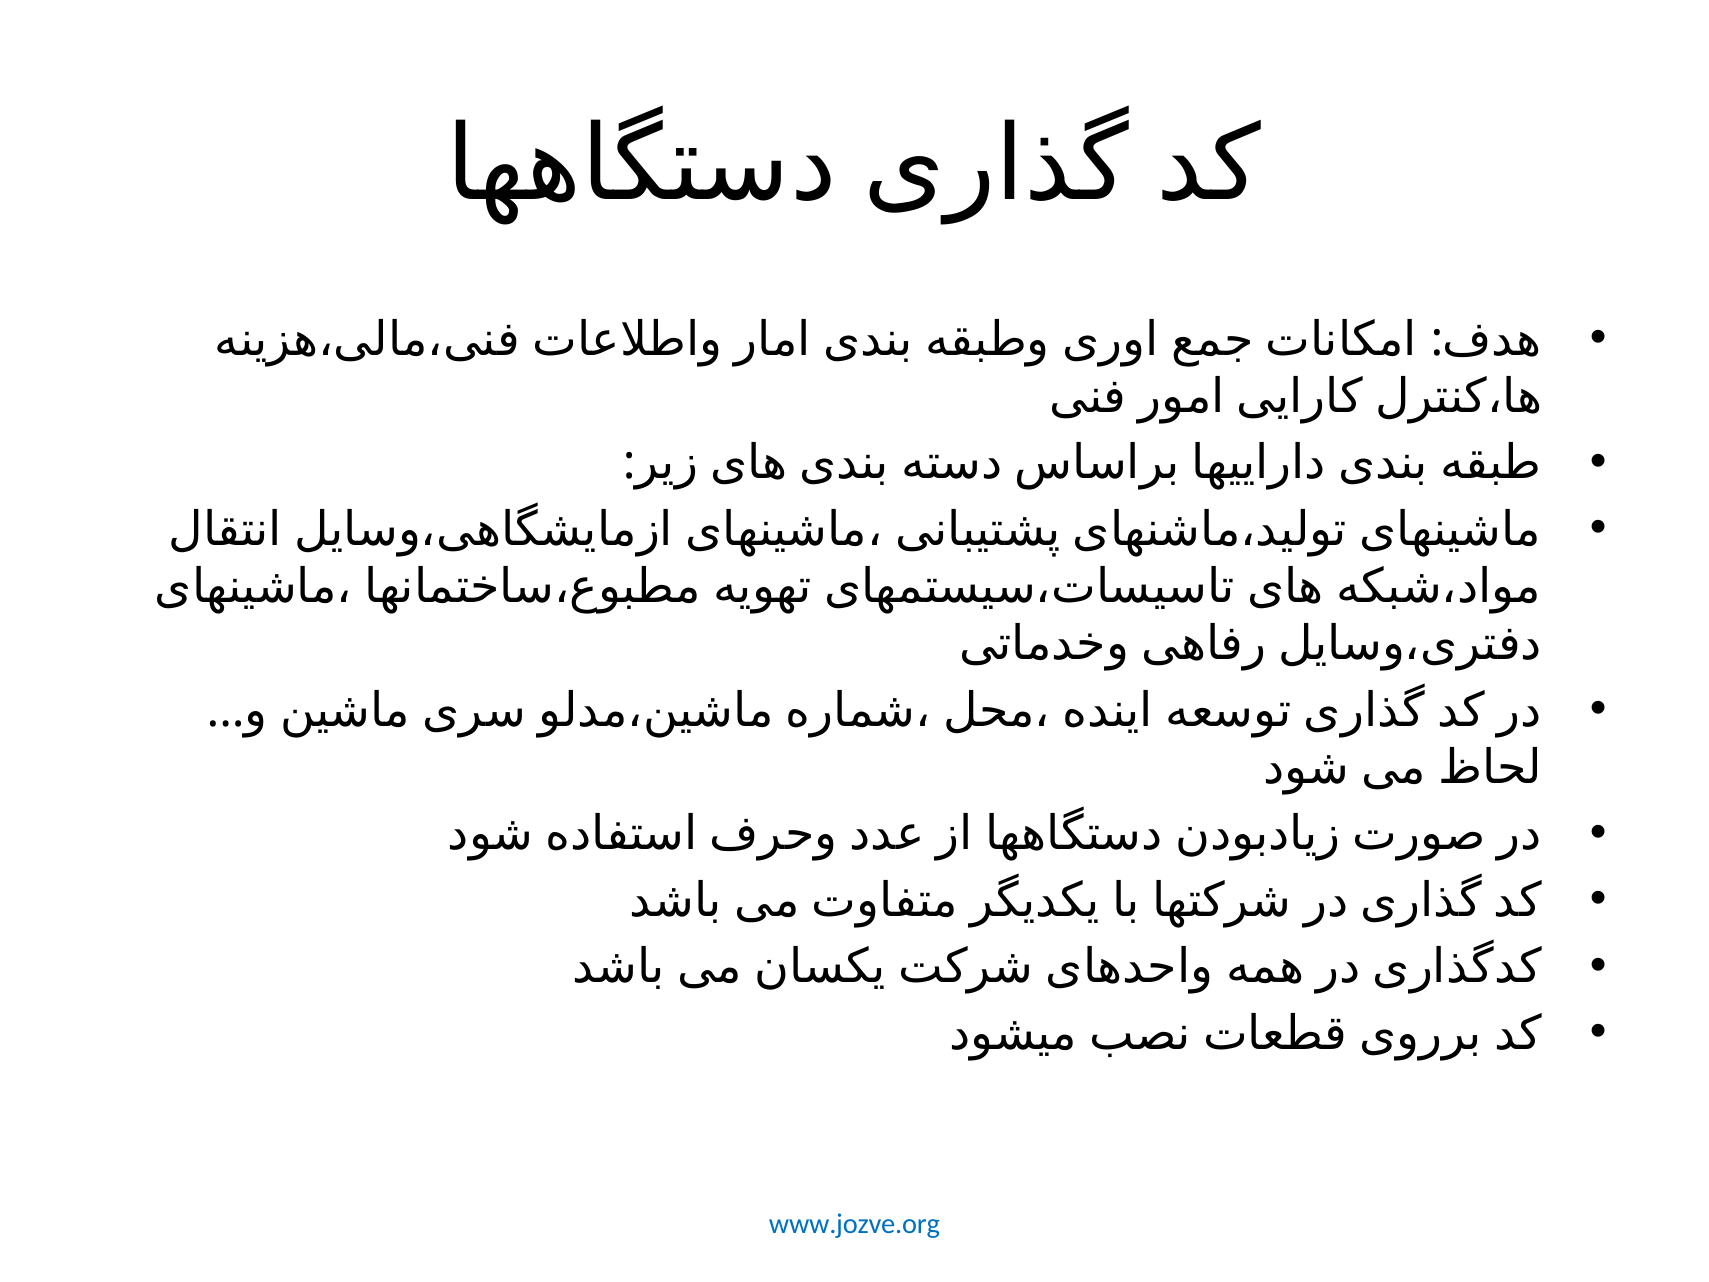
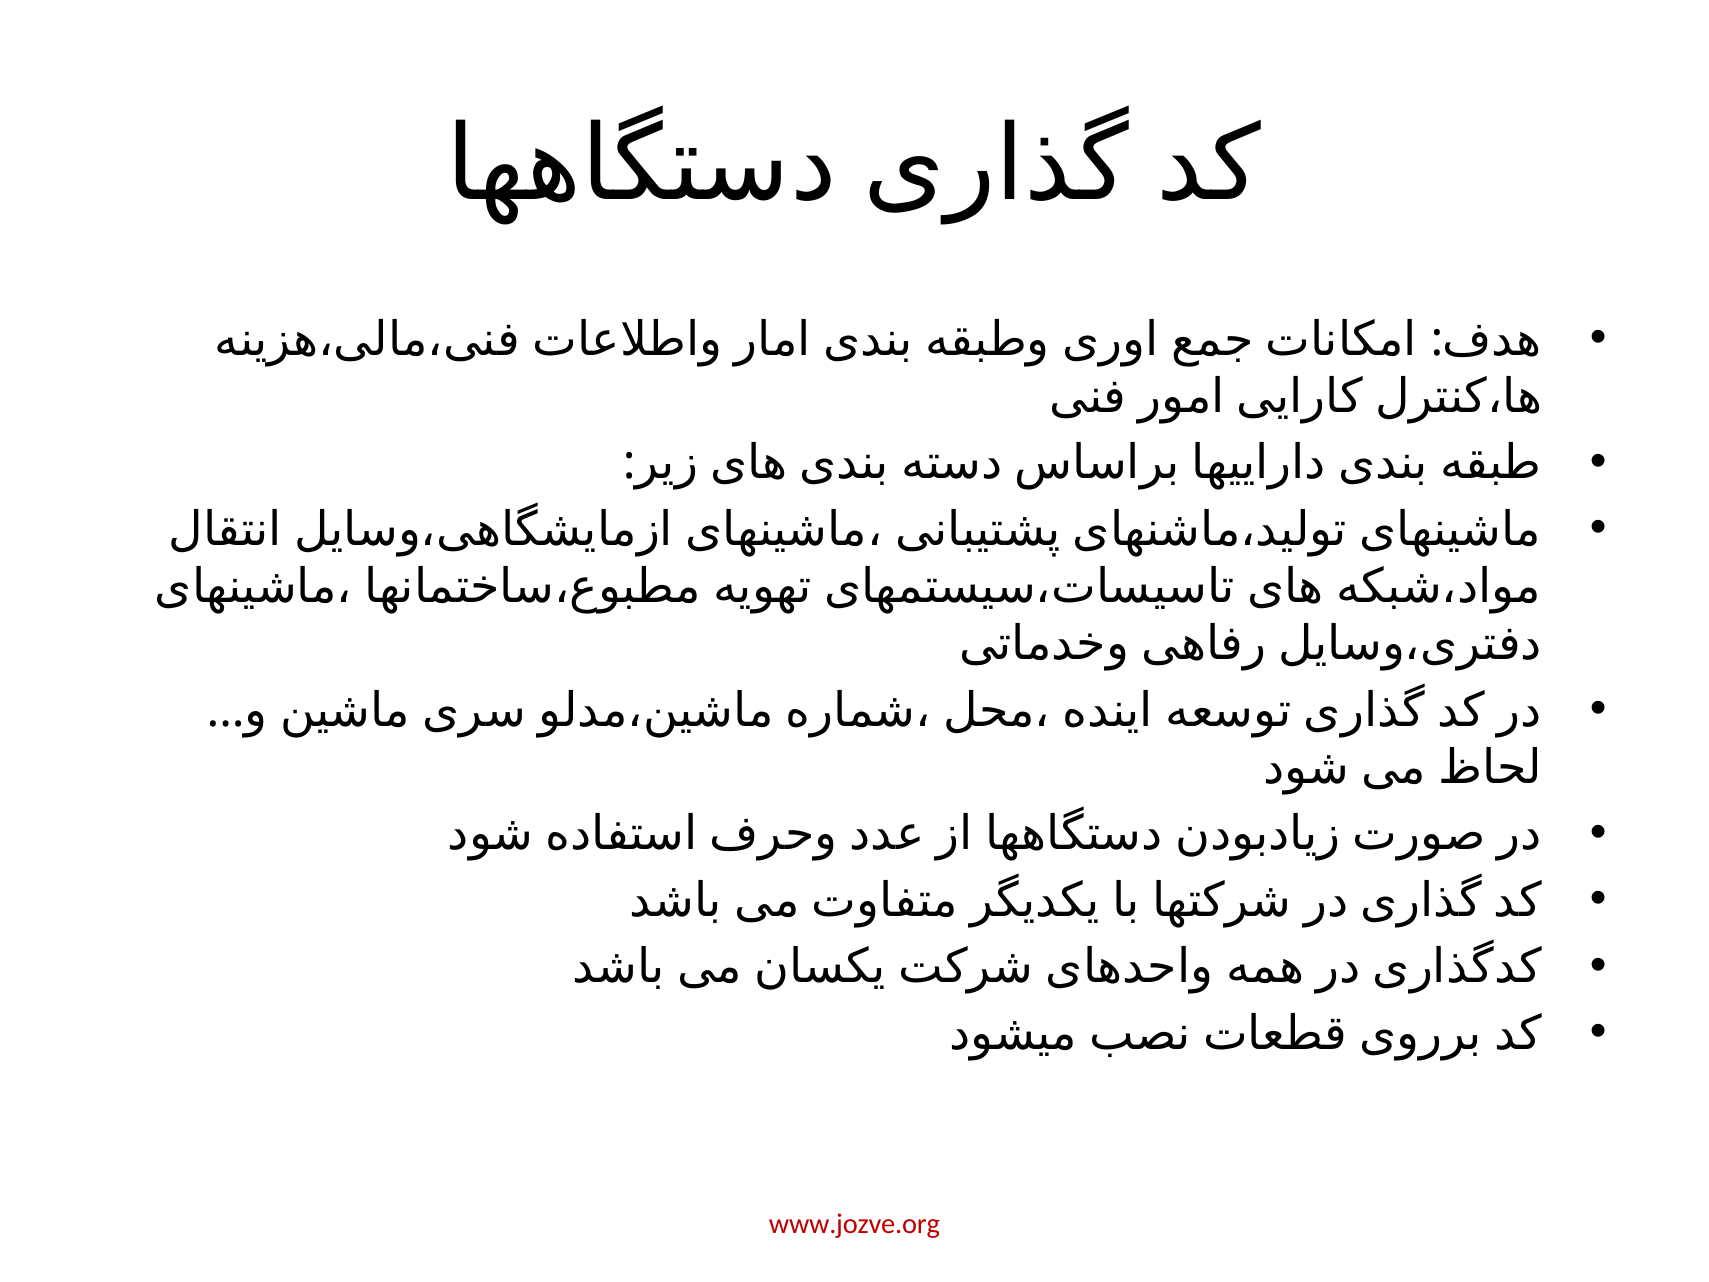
www.jozve.org colour: blue -> red (854, 1224)
